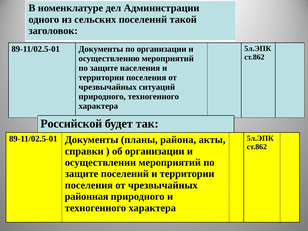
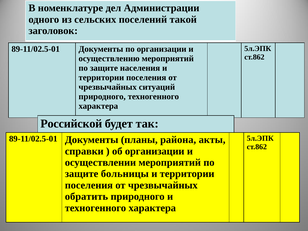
защите поселений: поселений -> больницы (125, 174)
районная: районная -> обратить (86, 197)
